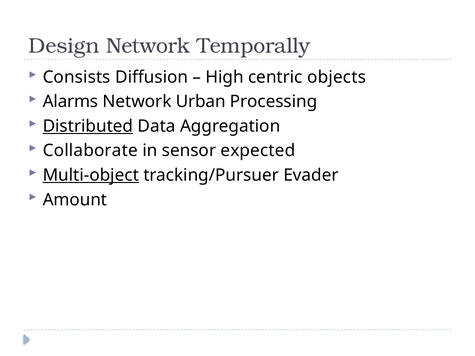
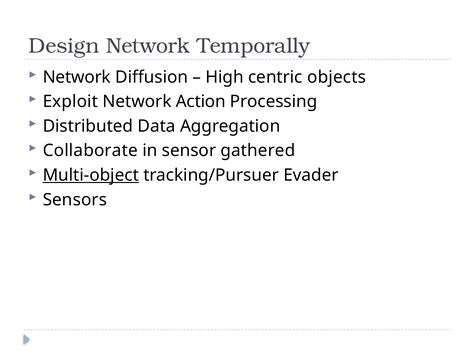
Consists: Consists -> Network (77, 77)
Alarms: Alarms -> Exploit (70, 102)
Urban: Urban -> Action (201, 102)
Distributed underline: present -> none (88, 126)
expected: expected -> gathered (258, 151)
Amount: Amount -> Sensors (75, 200)
